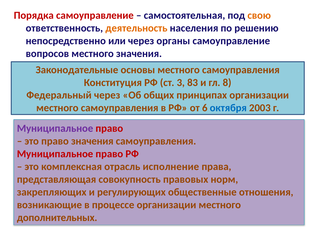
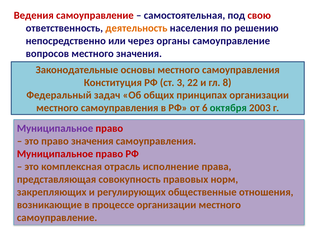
Порядка: Порядка -> Ведения (34, 15)
свою colour: orange -> red (259, 15)
83: 83 -> 22 (193, 82)
Федеральный через: через -> задач (107, 95)
октября colour: blue -> green (228, 108)
дополнительных: дополнительных -> самоуправление (57, 217)
